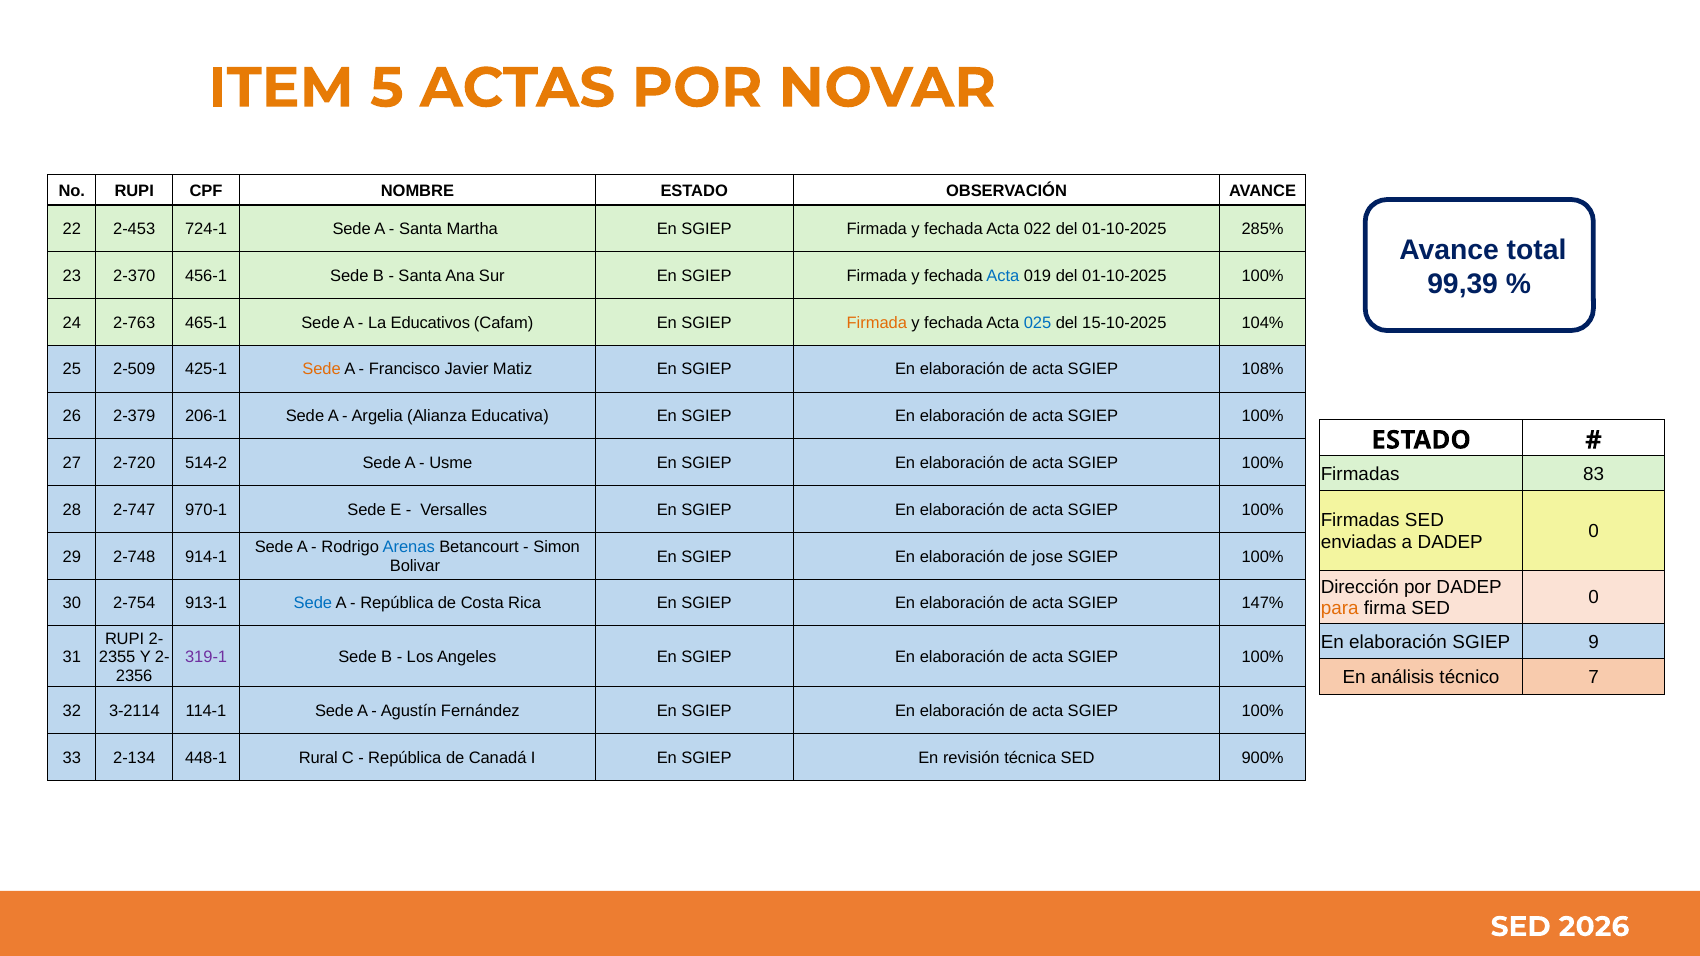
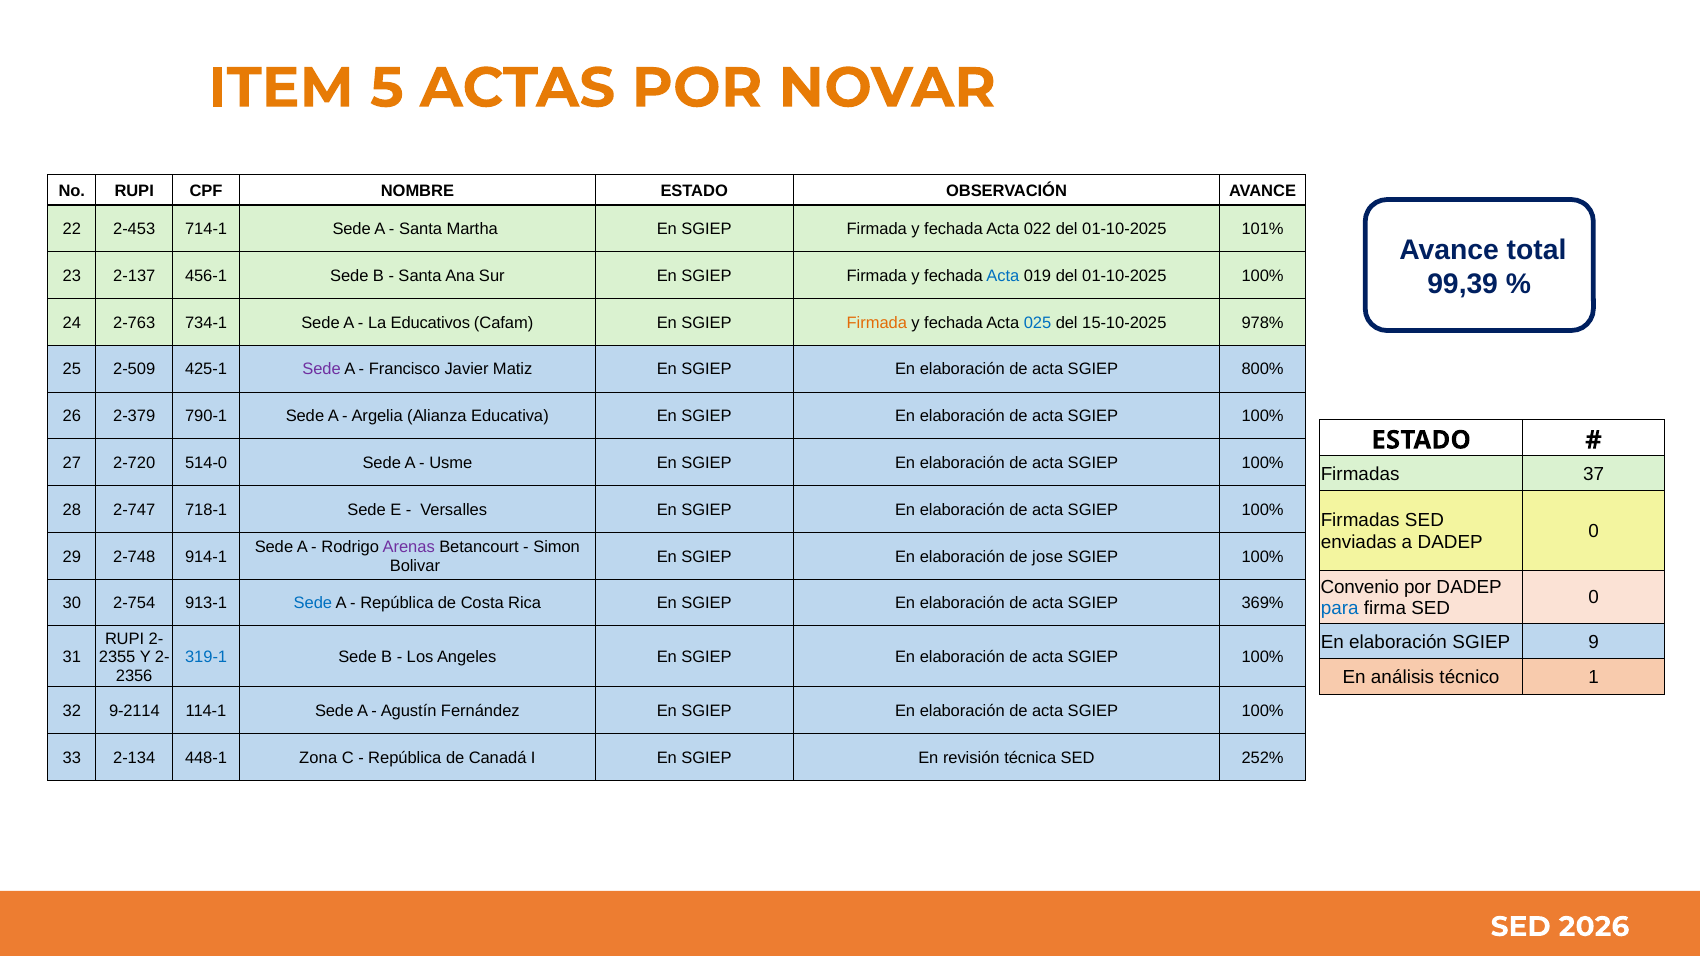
724-1: 724-1 -> 714-1 (206, 229)
285%: 285% -> 101% (1263, 229)
2-370: 2-370 -> 2-137 (134, 276)
465-1: 465-1 -> 734-1 (206, 323)
104%: 104% -> 978% (1263, 323)
Sede colour: orange -> purple (322, 370)
108%: 108% -> 800% (1263, 370)
206-1: 206-1 -> 790-1 (206, 416)
514-2: 514-2 -> 514-0 (206, 463)
83: 83 -> 37 (1594, 474)
970-1: 970-1 -> 718-1 (206, 510)
Arenas colour: blue -> purple (409, 548)
Dirección: Dirección -> Convenio (1360, 587)
147%: 147% -> 369% (1263, 604)
para colour: orange -> blue (1340, 609)
319-1 colour: purple -> blue (206, 657)
7: 7 -> 1 (1594, 678)
3-2114: 3-2114 -> 9-2114 (134, 711)
Rural: Rural -> Zona (318, 758)
900%: 900% -> 252% (1263, 758)
